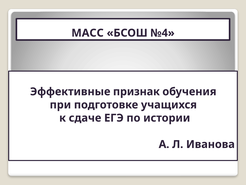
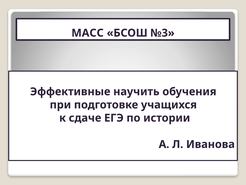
№4: №4 -> №3 (162, 33)
признак: признак -> научить (136, 91)
